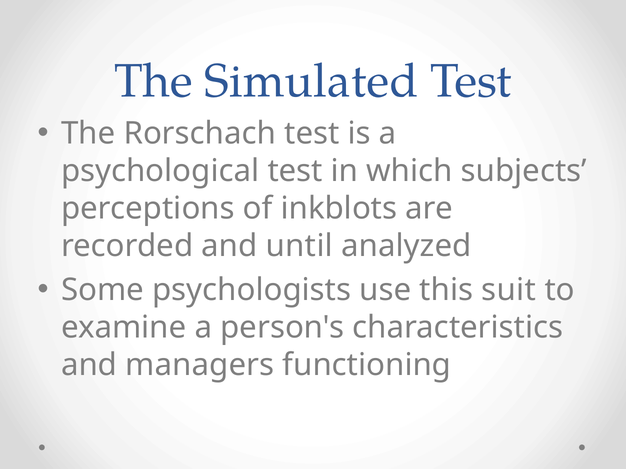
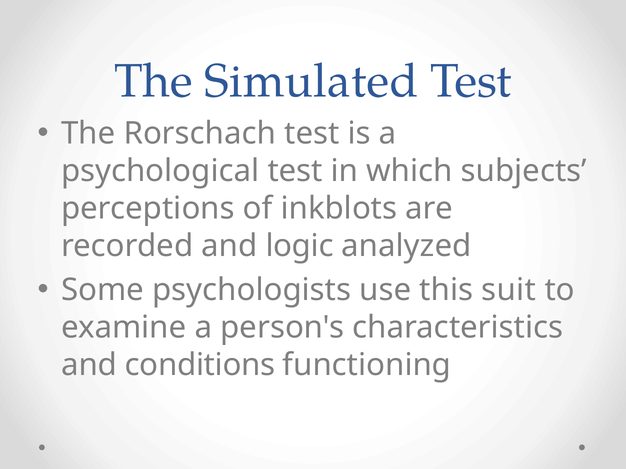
until: until -> logic (300, 246)
managers: managers -> conditions (200, 365)
